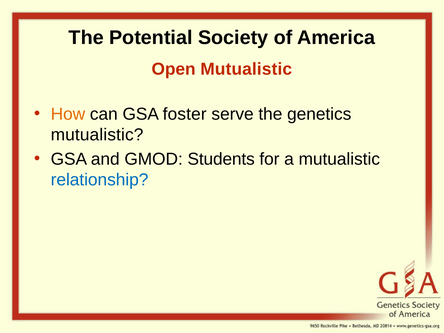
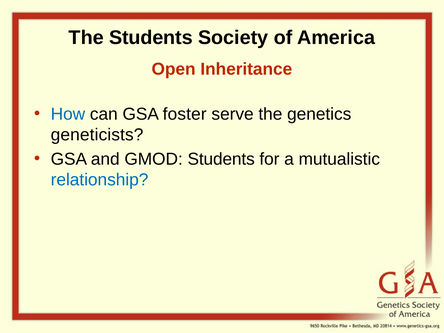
The Potential: Potential -> Students (151, 38)
Open Mutualistic: Mutualistic -> Inheritance (246, 69)
How colour: orange -> blue (68, 114)
mutualistic: mutualistic -> geneticists (97, 135)
